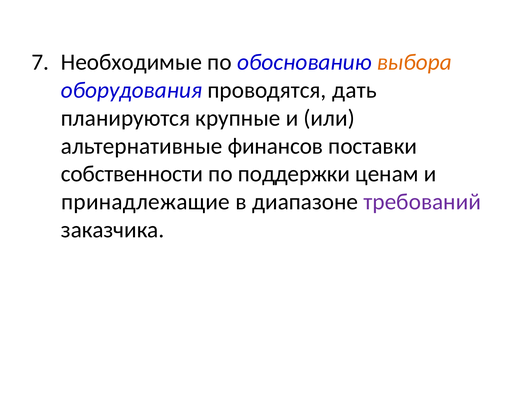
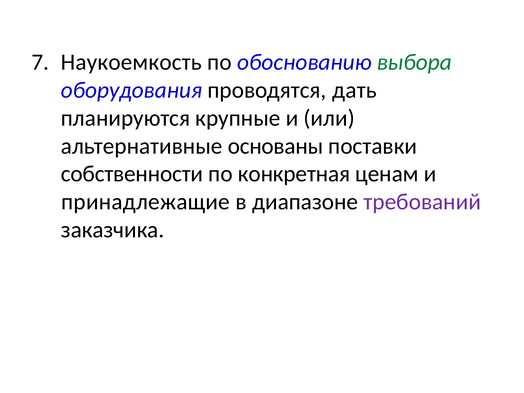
Необходимые: Необходимые -> Наукоемкость (131, 62)
выбора colour: orange -> green (414, 62)
финансов: финансов -> основаны (275, 146)
поддержки: поддержки -> конкретная (294, 174)
